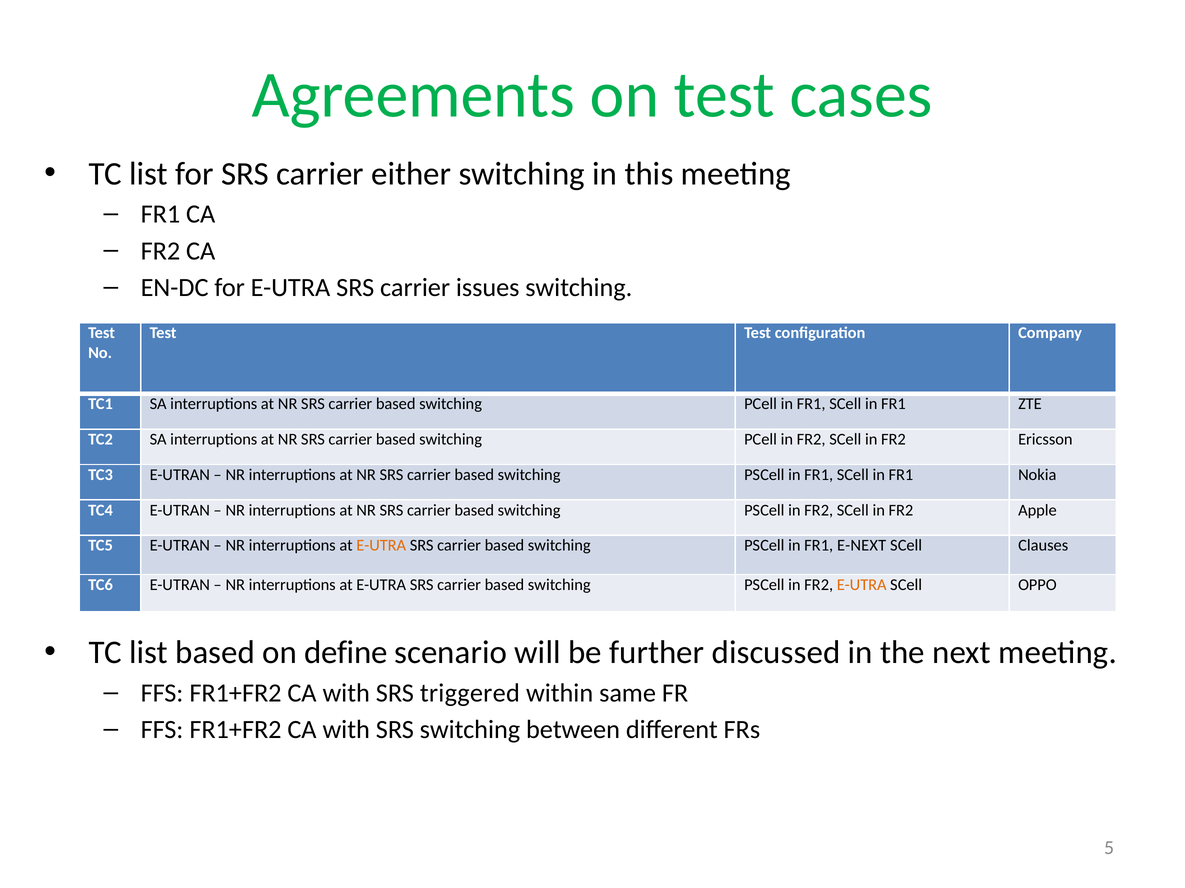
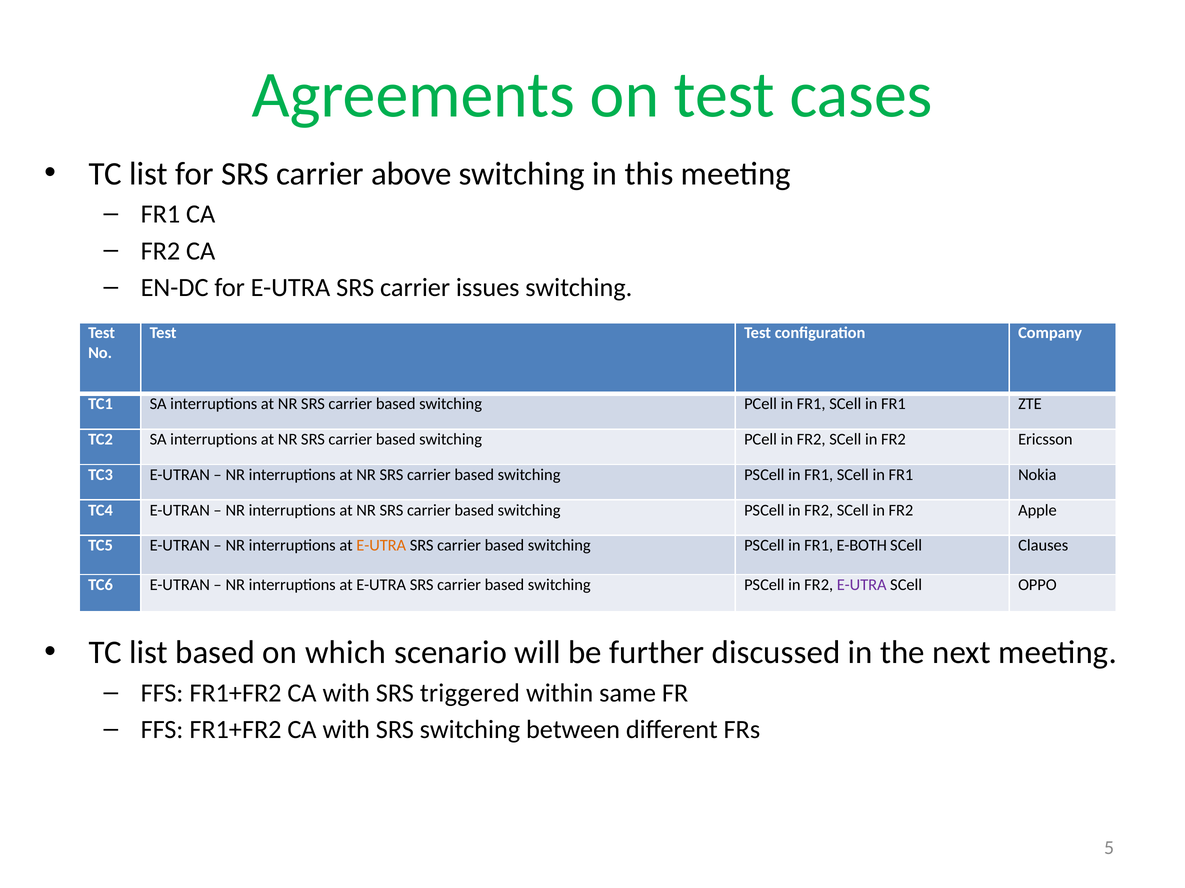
either: either -> above (411, 174)
E-NEXT: E-NEXT -> E-BOTH (862, 546)
E-UTRA colour: orange -> purple (862, 585)
define: define -> which (345, 653)
